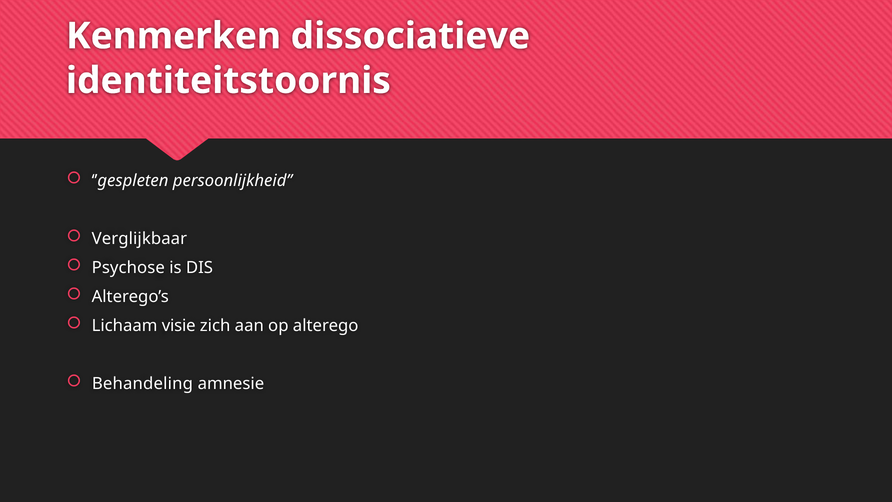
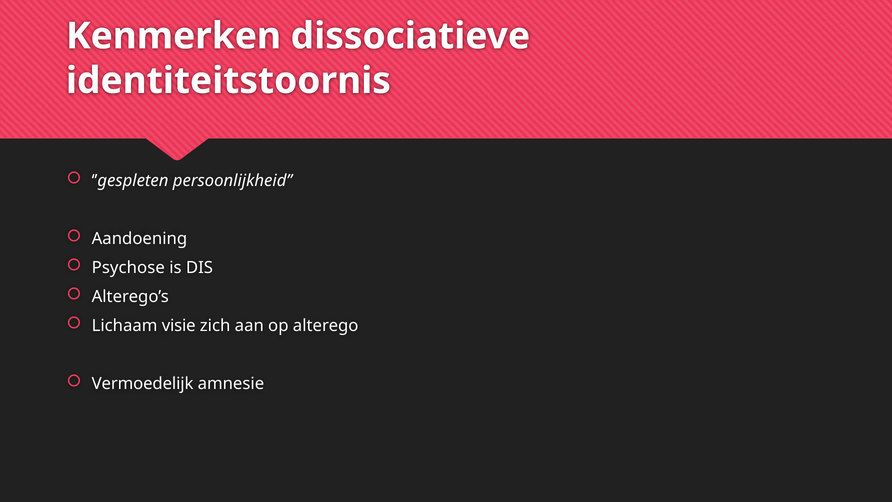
Verglijkbaar: Verglijkbaar -> Aandoening (139, 239)
Behandeling: Behandeling -> Vermoedelijk (143, 384)
